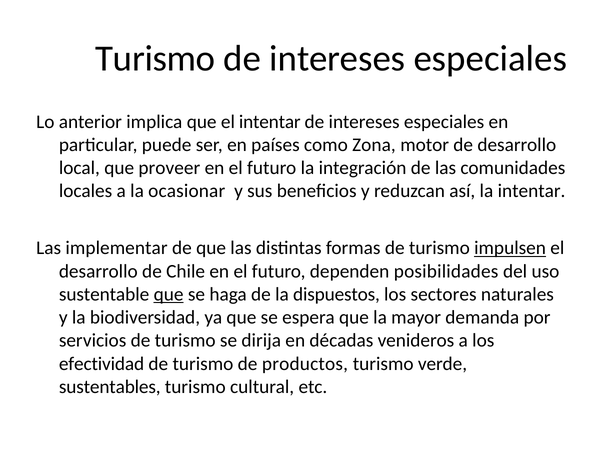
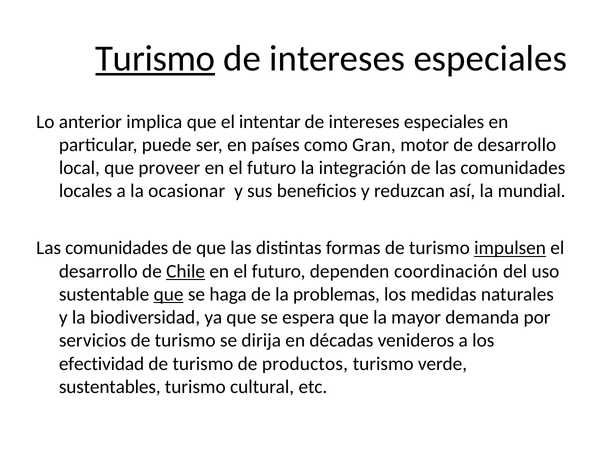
Turismo underline: none -> present (155, 58)
Zona: Zona -> Gran (374, 145)
la intentar: intentar -> mundial (532, 191)
implementar: implementar -> comunidades (117, 248)
Chile underline: none -> present (186, 271)
posibilidades: posibilidades -> coordinación (446, 271)
dispuestos: dispuestos -> problemas (337, 294)
sectores: sectores -> medidas (444, 294)
